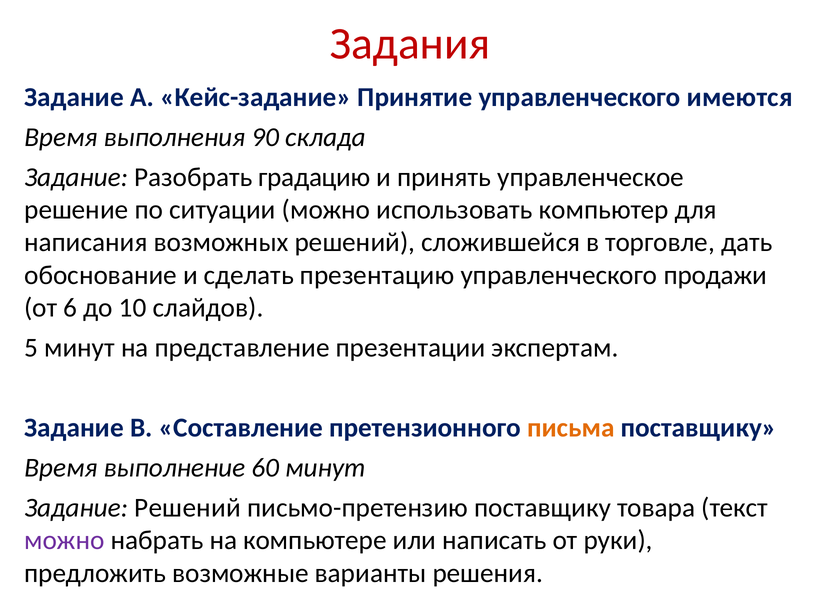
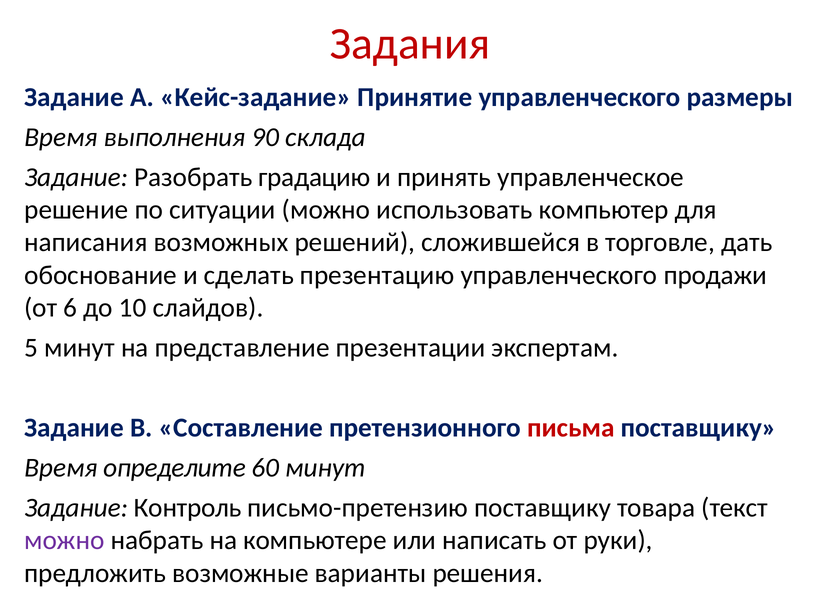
имеются: имеются -> размеры (740, 97)
письма colour: orange -> red (571, 428)
выполнение: выполнение -> определите (174, 468)
Задание Решений: Решений -> Контроль (188, 508)
